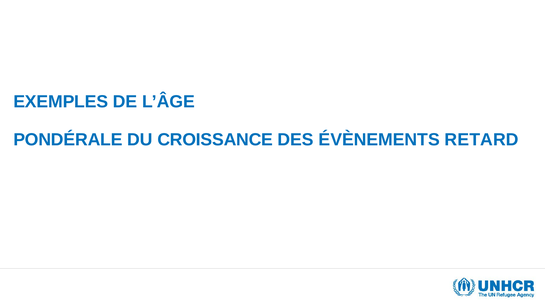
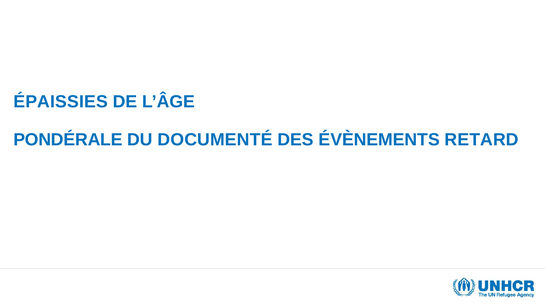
EXEMPLES: EXEMPLES -> ÉPAISSIES (61, 102)
CROISSANCE: CROISSANCE -> DOCUMENTÉ (215, 140)
